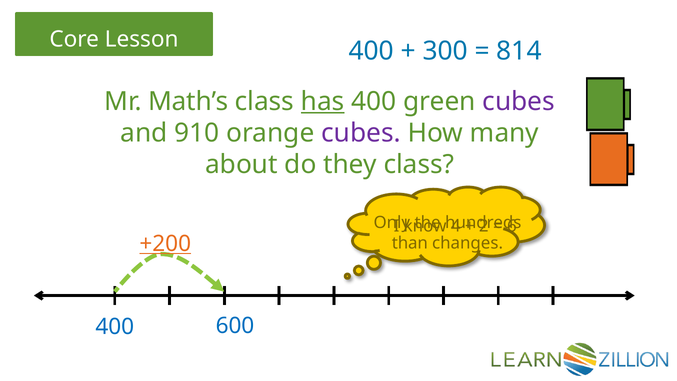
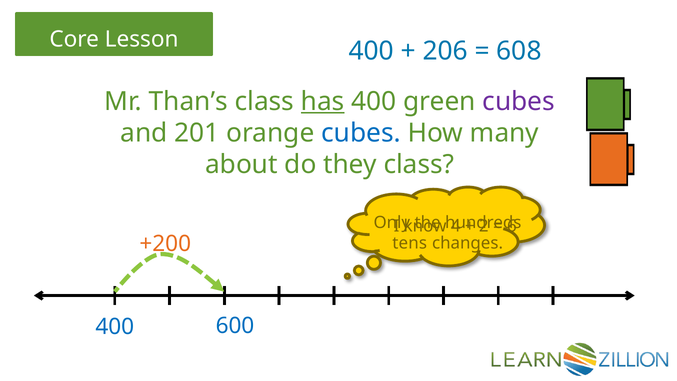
300: 300 -> 206 (445, 51)
814: 814 -> 608 (519, 51)
Math’s: Math’s -> Than’s (188, 101)
910: 910 -> 201 (197, 133)
cubes colour: purple -> blue (361, 133)
+200 underline: present -> none (165, 244)
than: than -> tens (410, 243)
